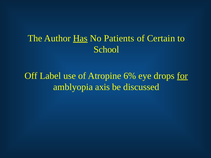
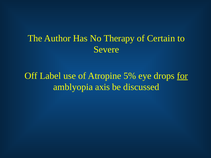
Has underline: present -> none (80, 38)
Patients: Patients -> Therapy (119, 38)
School: School -> Severe (106, 50)
6%: 6% -> 5% (130, 76)
